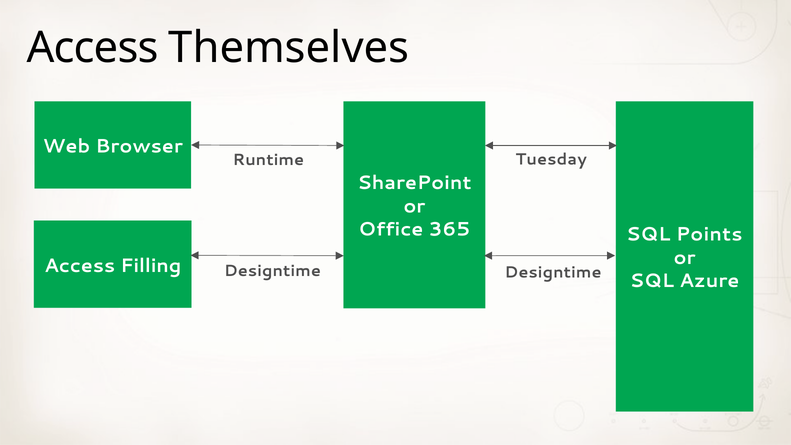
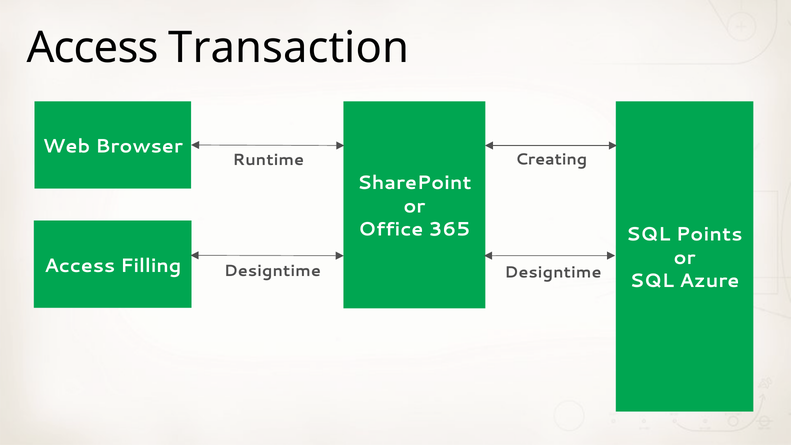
Themselves: Themselves -> Transaction (289, 48)
Tuesday: Tuesday -> Creating (551, 160)
